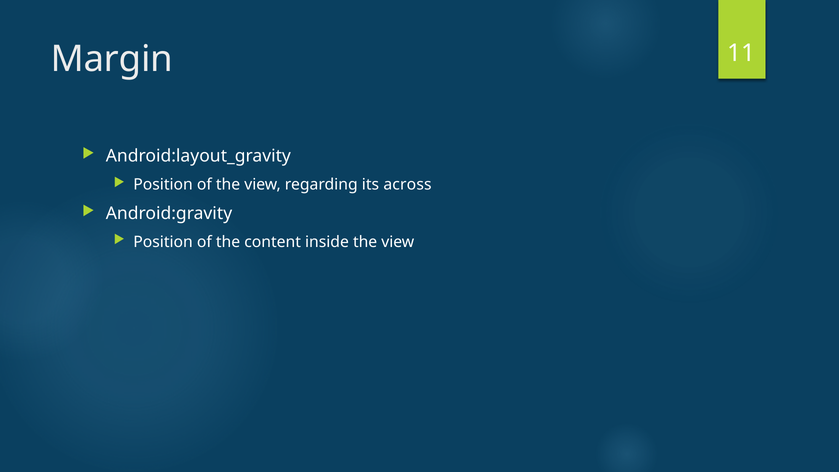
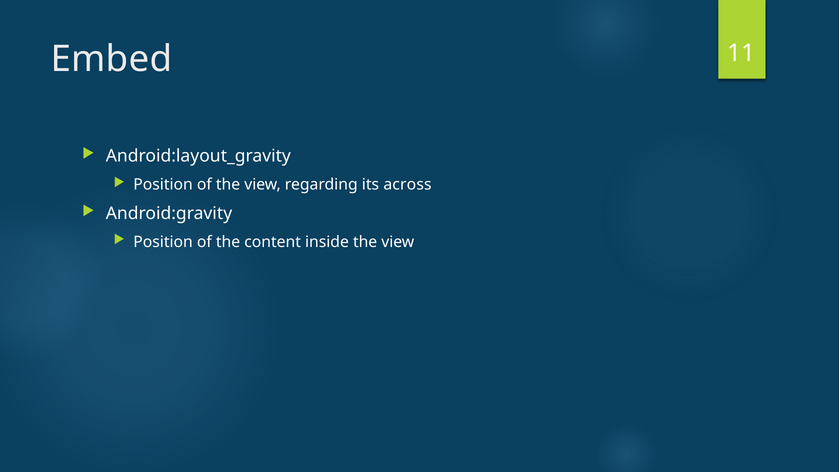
Margin: Margin -> Embed (112, 59)
